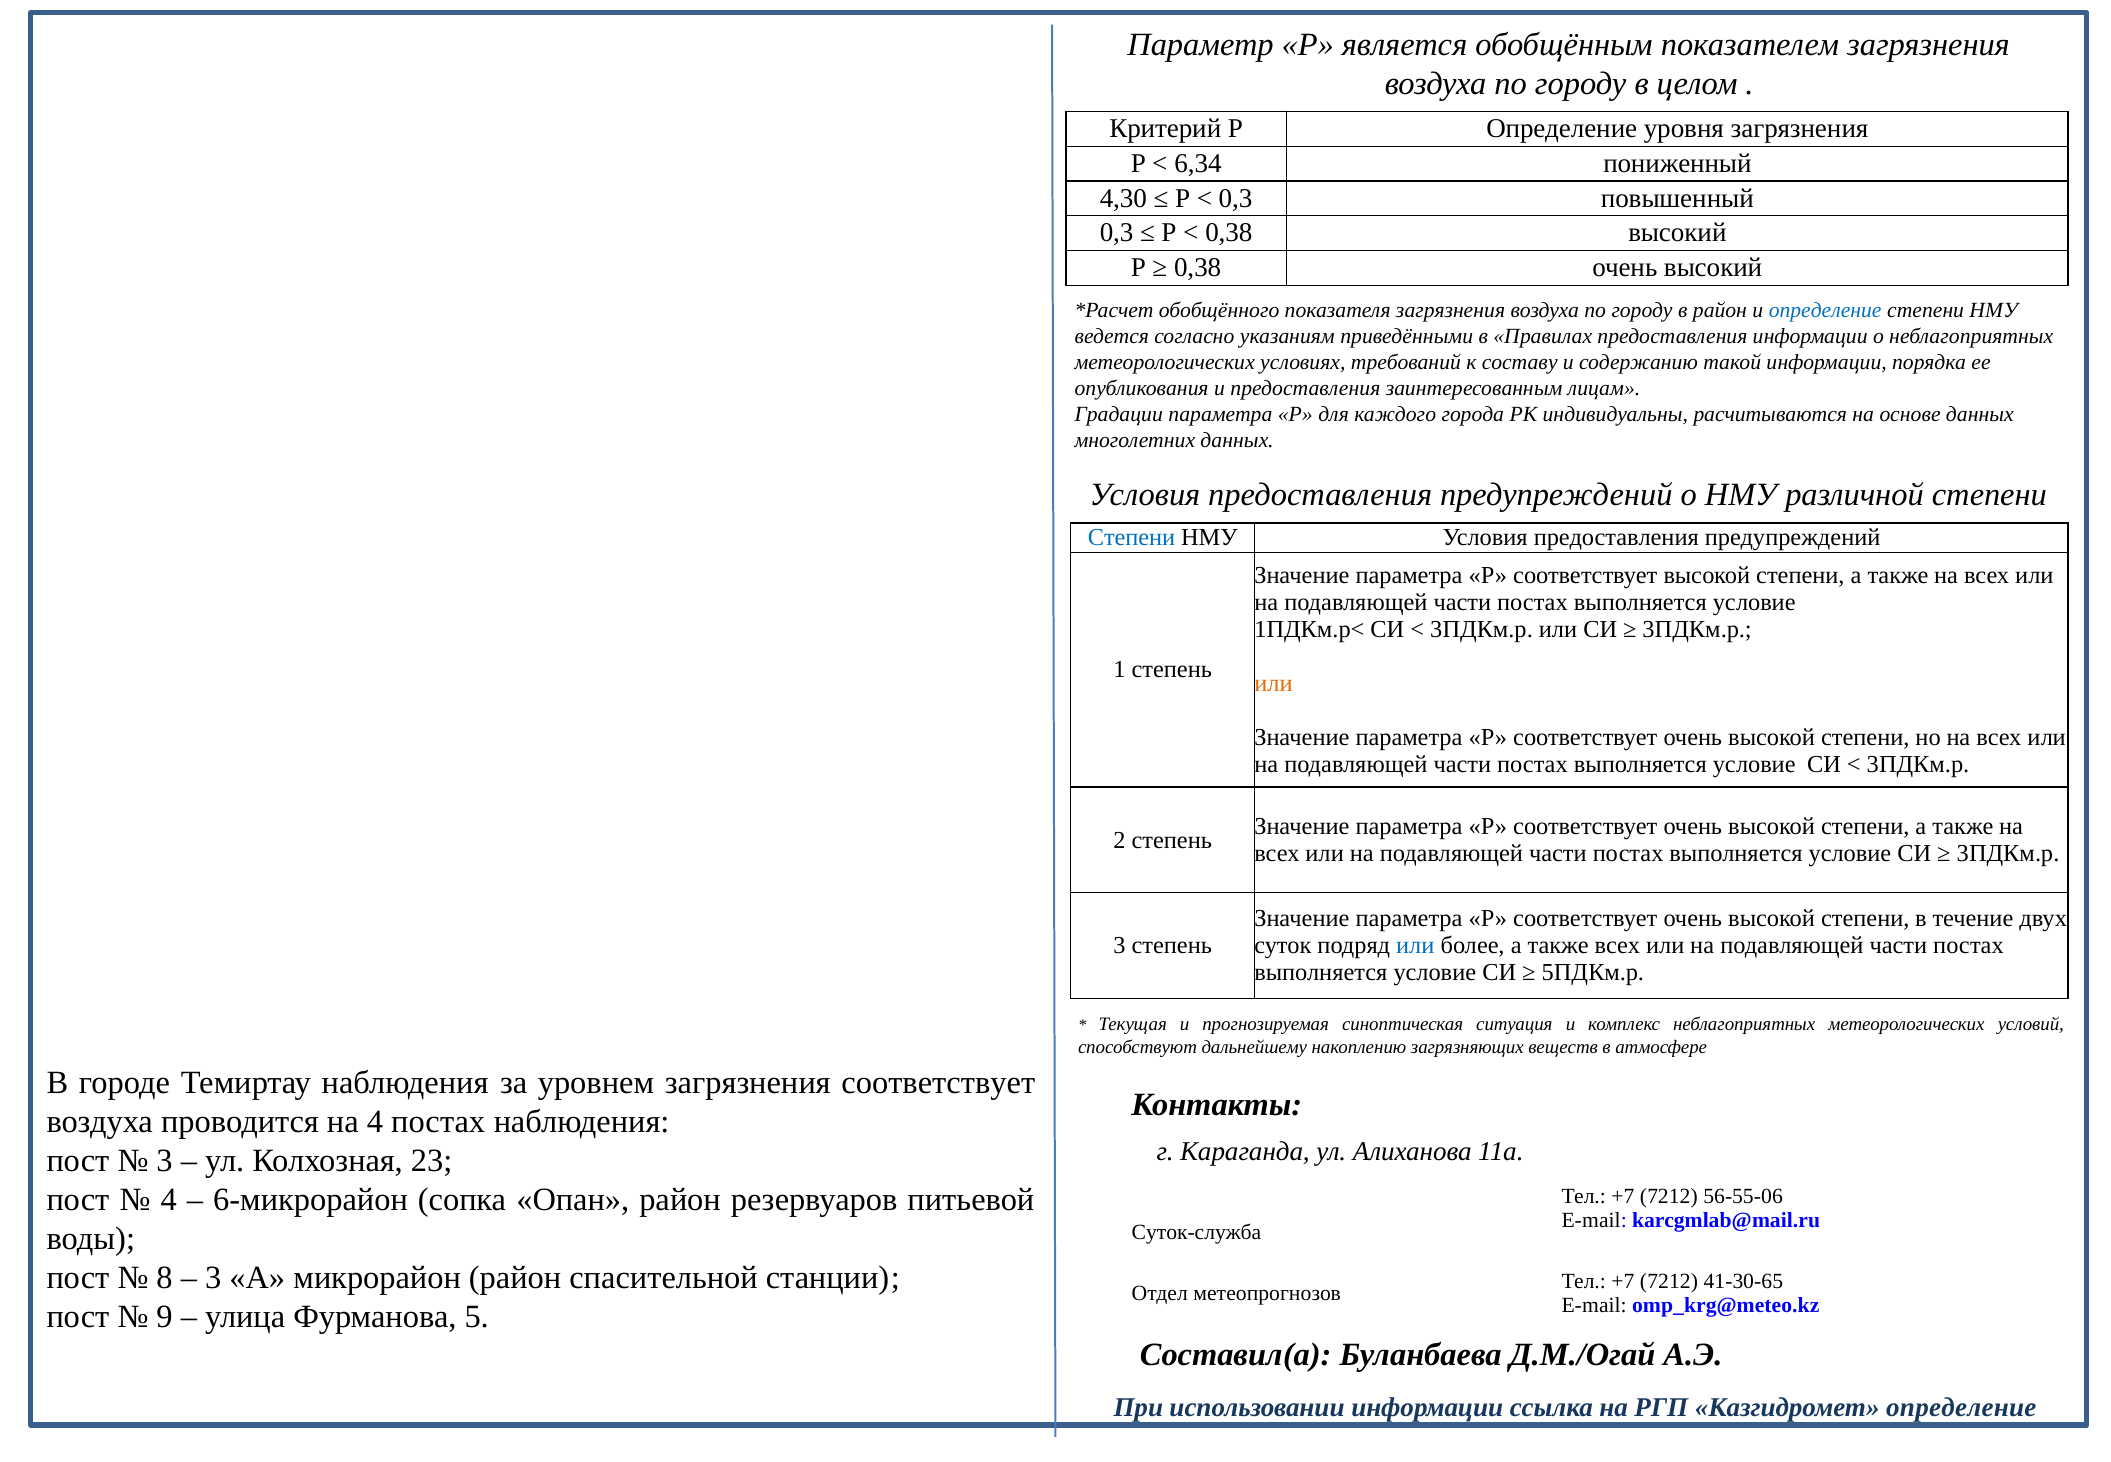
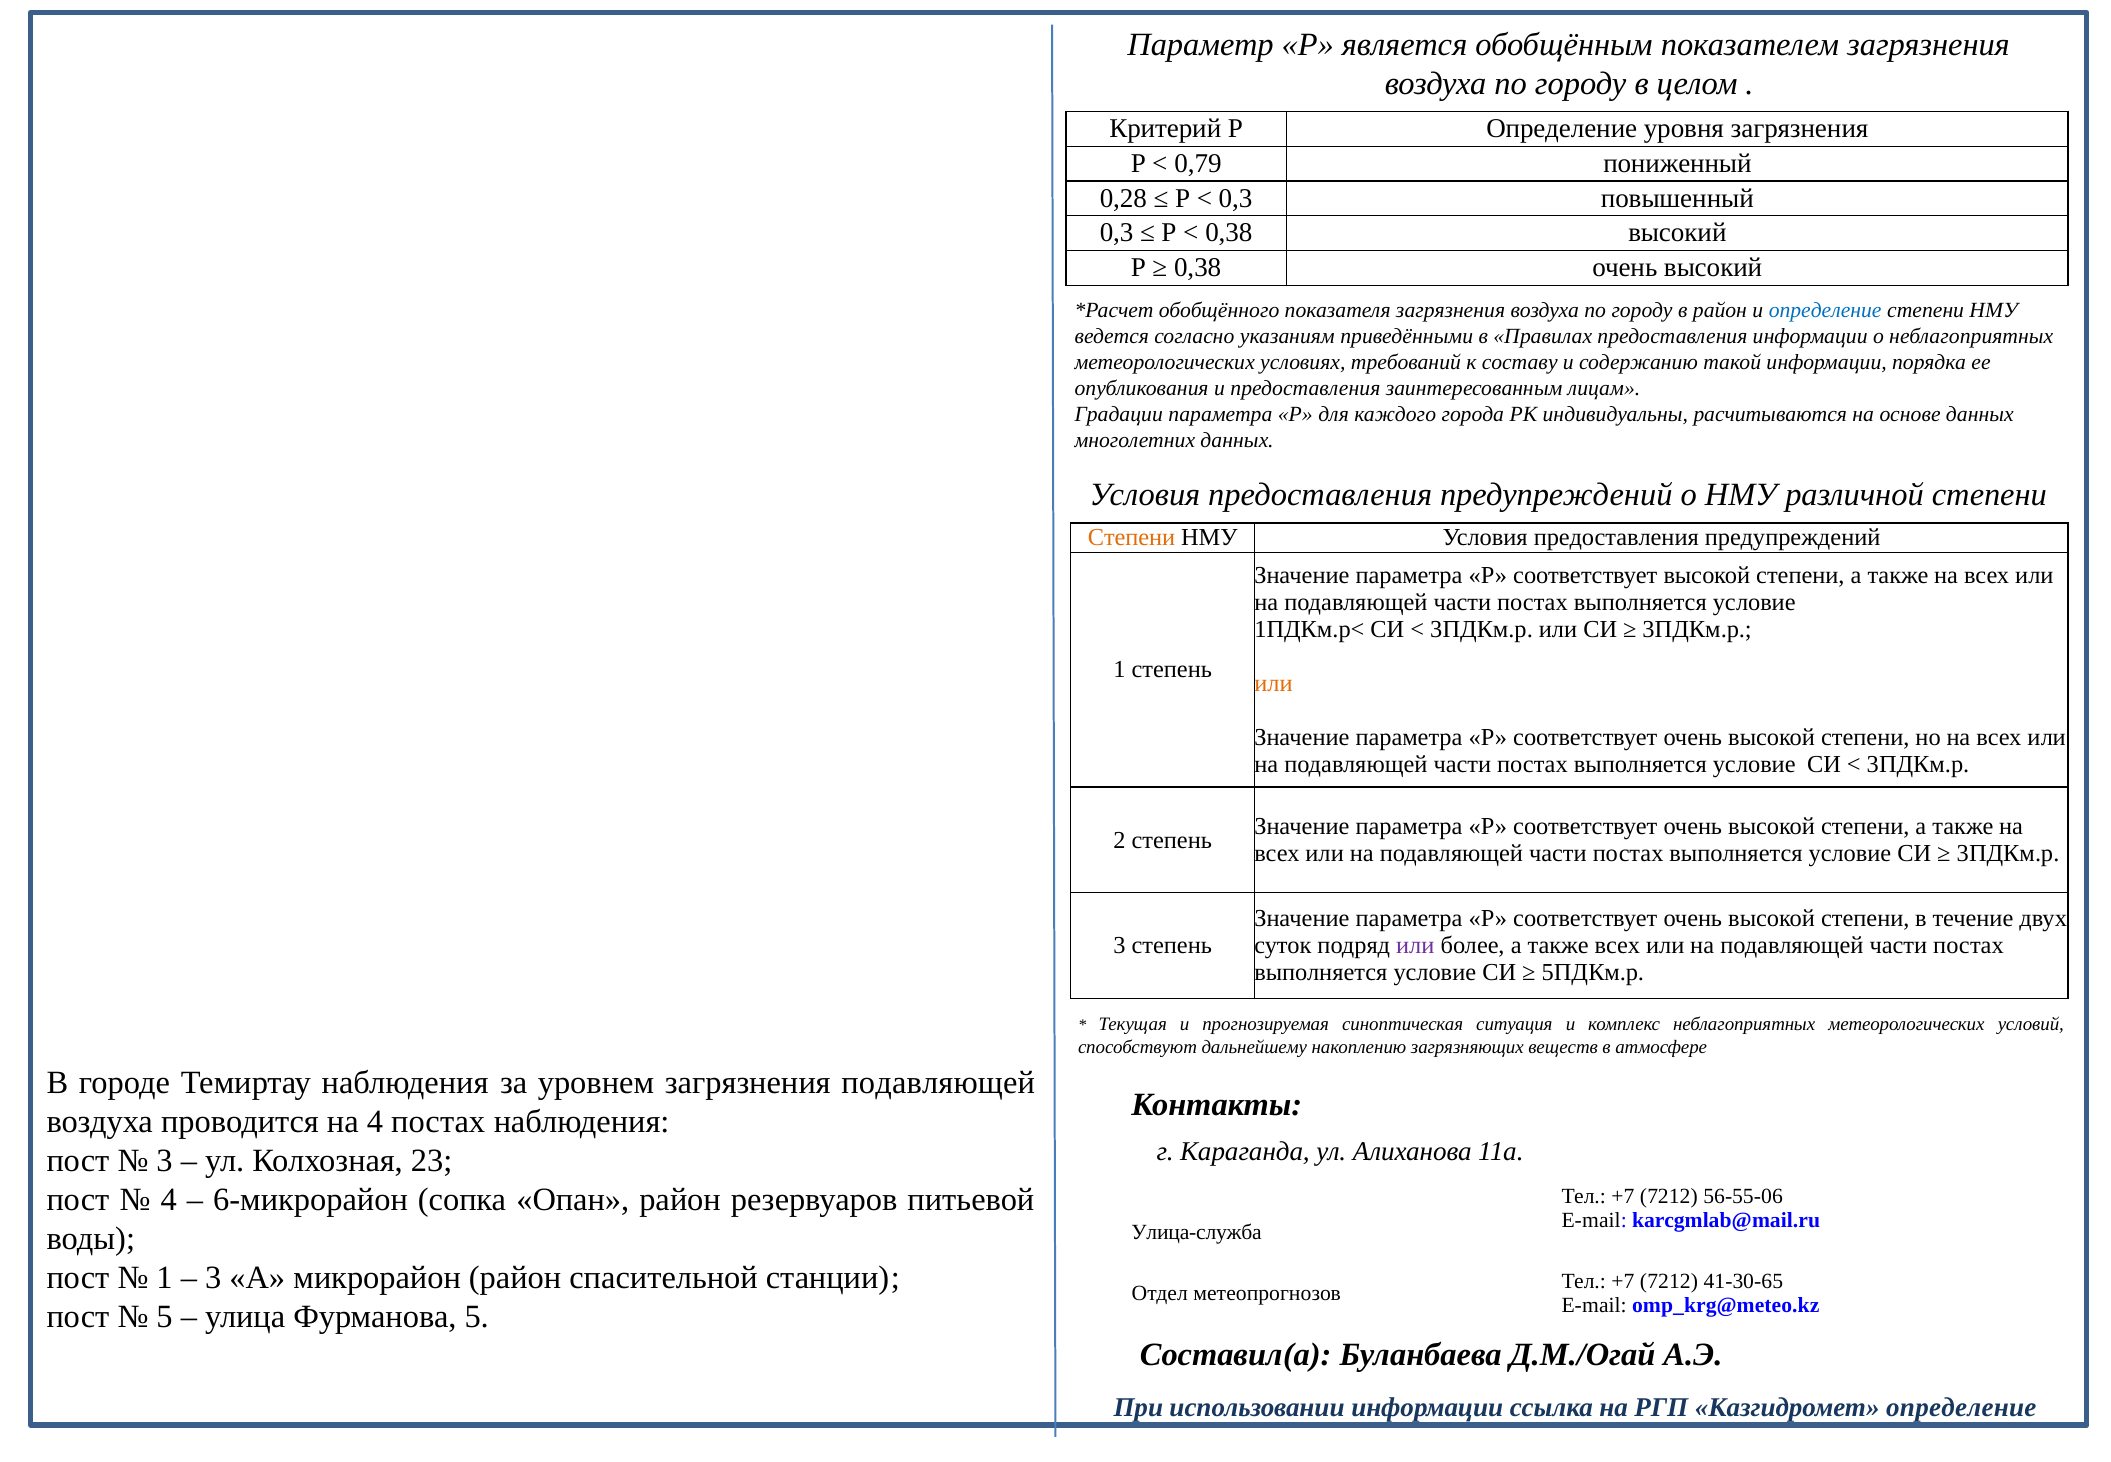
6,34: 6,34 -> 0,79 (1198, 163)
4,30: 4,30 -> 0,28 (1123, 198)
Степени colour: blue -> orange (1131, 538)
или colour: blue -> purple (1415, 945)
загрязнения соответствует: соответствует -> подавляющей (938, 1083)
Суток-служба: Суток-служба -> Улица-служба (1197, 1232)
8: 8 -> 1 (165, 1278)
9: 9 -> 5 (165, 1316)
